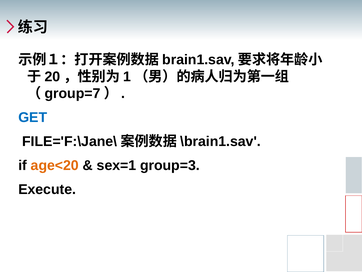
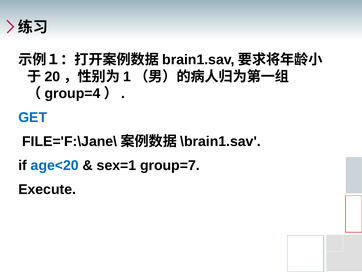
group=7: group=7 -> group=4 (73, 93)
age<20 colour: orange -> blue (55, 165)
group=3: group=3 -> group=7 (170, 165)
